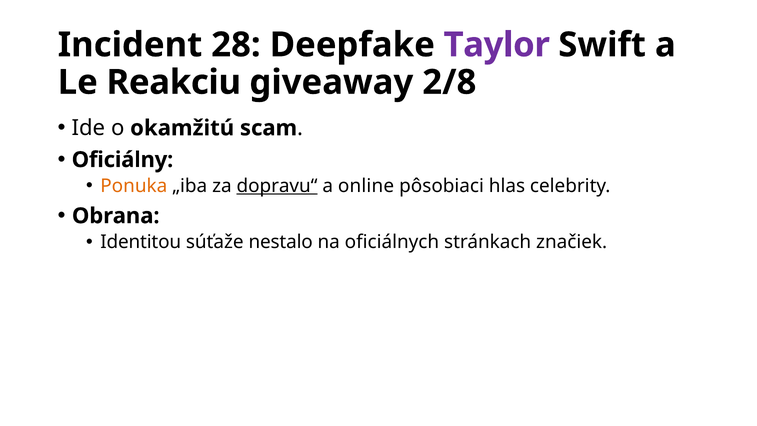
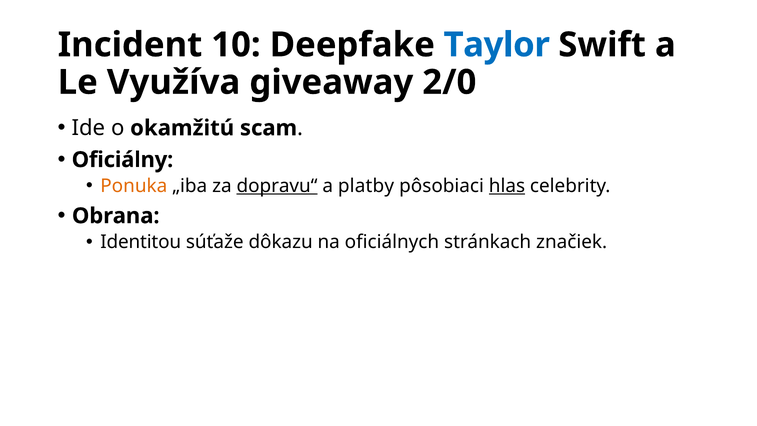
28: 28 -> 10 (236, 45)
Taylor colour: purple -> blue (497, 45)
Reakciu: Reakciu -> Využíva (174, 82)
2/8: 2/8 -> 2/0 (449, 82)
online: online -> platby (366, 186)
hlas underline: none -> present (507, 186)
nestalo: nestalo -> dôkazu (281, 242)
